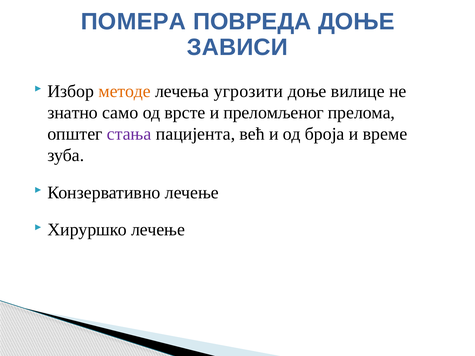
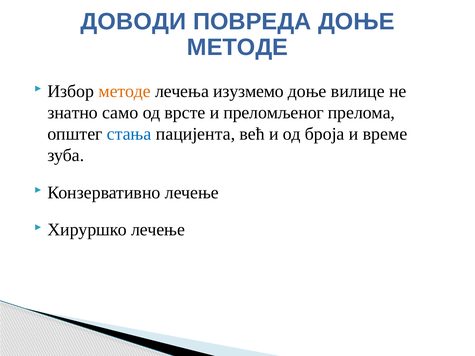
ПОМЕРА: ПОМЕРА -> ДОВОДИ (133, 22)
ЗАВИСИ: ЗАВИСИ -> МЕТОДЕ (237, 47)
угрозити: угрозити -> изузмемо (248, 91)
стања colour: purple -> blue (129, 134)
